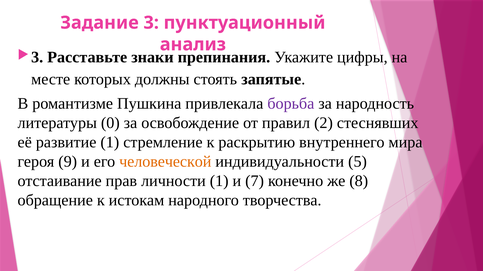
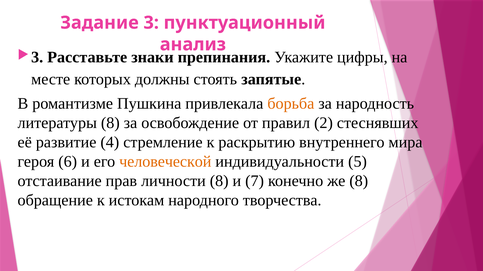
борьба colour: purple -> orange (291, 104)
литературы 0: 0 -> 8 (110, 123)
развитие 1: 1 -> 4 (110, 143)
9: 9 -> 6 (68, 162)
личности 1: 1 -> 8 (219, 181)
